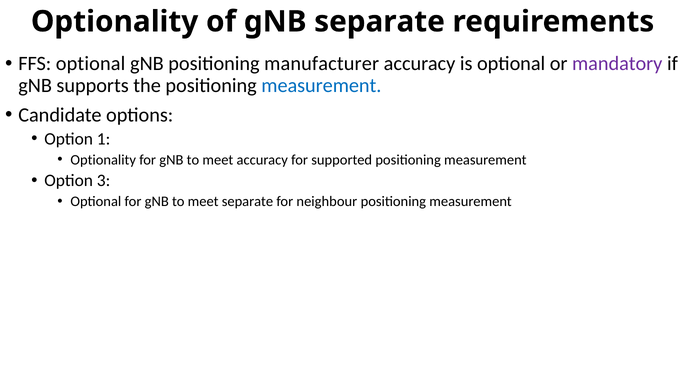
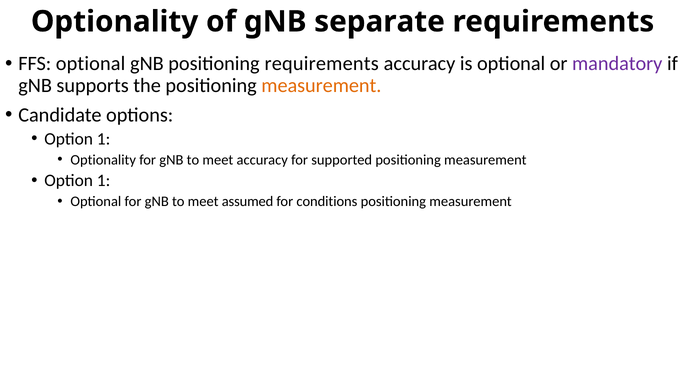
positioning manufacturer: manufacturer -> requirements (322, 64)
measurement colour: blue -> orange (321, 86)
3: 3 -> 1 (104, 180)
meet separate: separate -> assumed (248, 201)
neighbour: neighbour -> conditions (327, 201)
